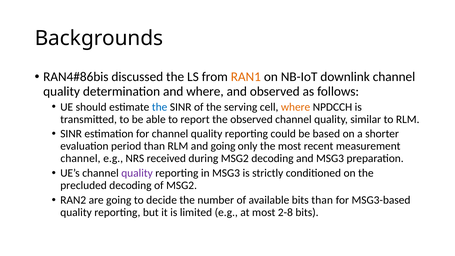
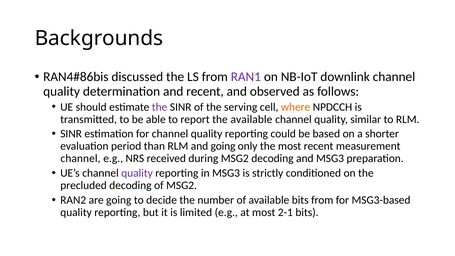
RAN1 colour: orange -> purple (246, 77)
and where: where -> recent (205, 91)
the colour: blue -> purple (160, 107)
the observed: observed -> available (251, 119)
bits than: than -> from (322, 200)
2-8: 2-8 -> 2-1 (285, 212)
